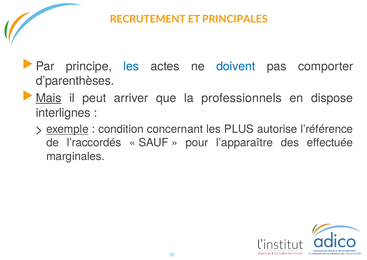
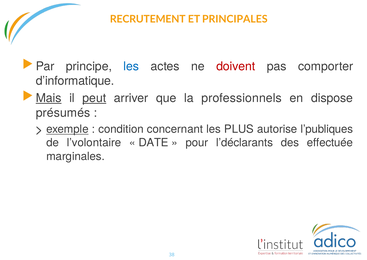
doivent colour: blue -> red (236, 66)
d’parenthèses: d’parenthèses -> d’informatique (75, 81)
peut underline: none -> present (94, 98)
interlignes: interlignes -> présumés (63, 113)
l’référence: l’référence -> l’publiques (327, 129)
l’raccordés: l’raccordés -> l’volontaire (94, 142)
SAUF: SAUF -> DATE (154, 142)
l’apparaître: l’apparaître -> l’déclarants (245, 142)
